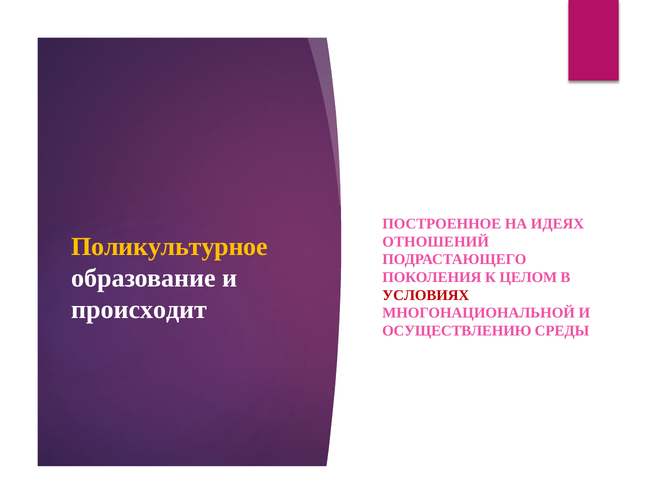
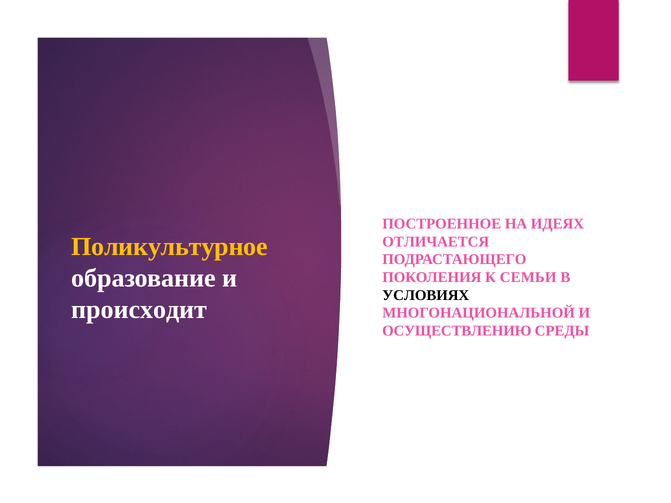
ОТНОШЕНИЙ: ОТНОШЕНИЙ -> ОТЛИЧАЕТСЯ (436, 242)
ЦЕЛОМ: ЦЕЛОМ -> СЕМЬИ (528, 277)
УСЛОВИЯХ colour: red -> black (426, 295)
